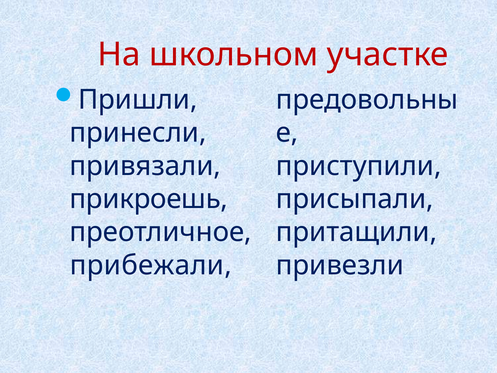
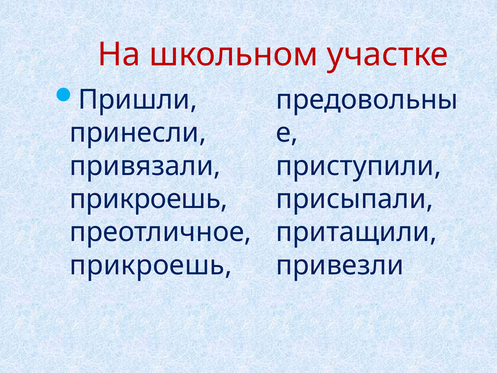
прибежали: прибежали -> прикроешь (151, 265)
